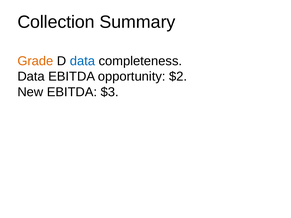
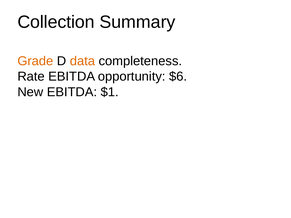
data colour: blue -> orange (82, 61)
Data: Data -> Rate (31, 77)
$2: $2 -> $6 (178, 77)
$3: $3 -> $1 (110, 92)
